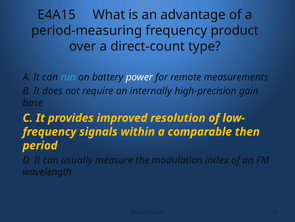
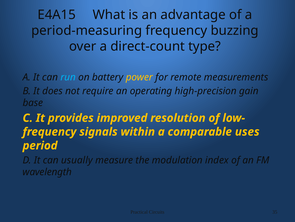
product: product -> buzzing (235, 30)
power colour: white -> yellow (139, 77)
internally: internally -> operating (151, 91)
then: then -> uses (247, 131)
